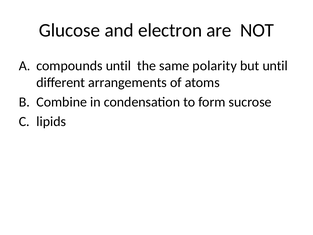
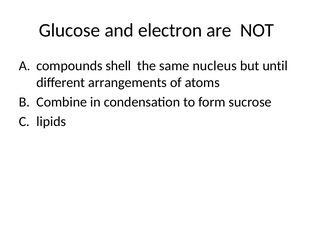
compounds until: until -> shell (118, 66)
polarity: polarity -> nucleus (215, 66)
